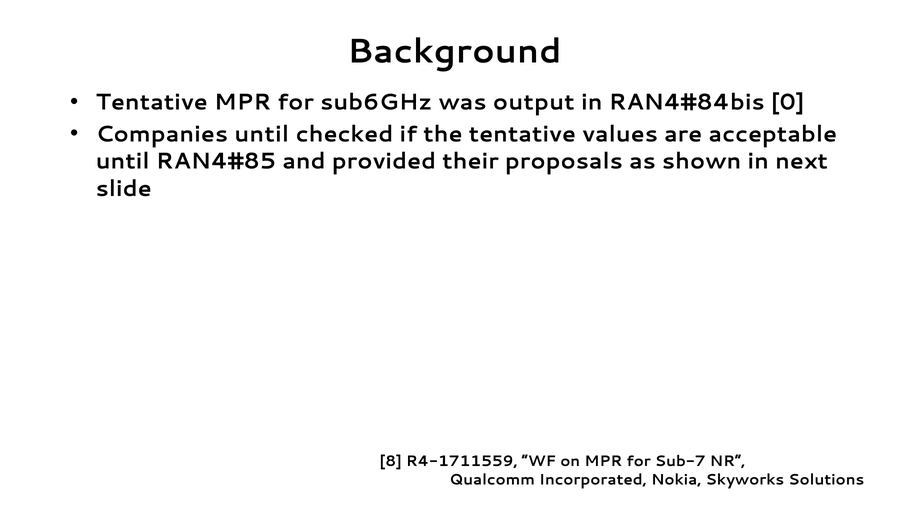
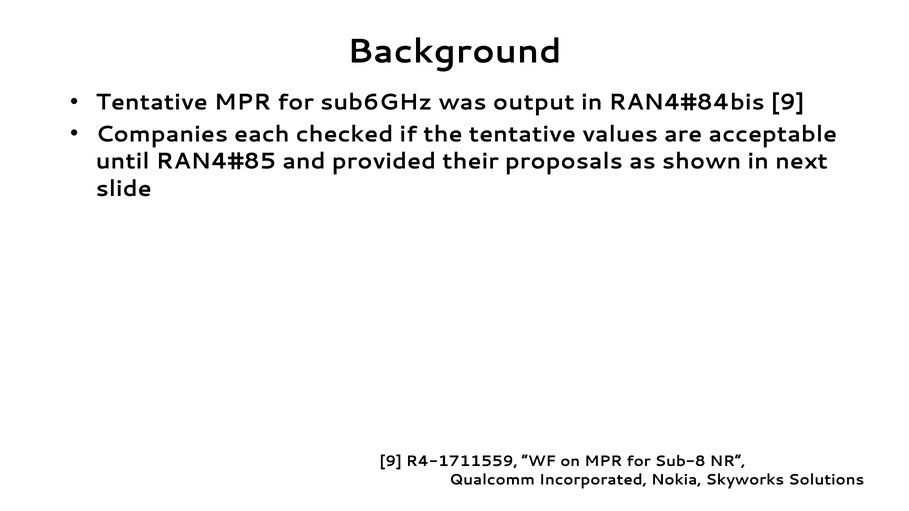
0: 0 -> 9 (788, 102)
Companies until: until -> each (262, 134)
8: 8 -> 9 (391, 462)
Sub-7: Sub-7 -> Sub-8 (680, 462)
